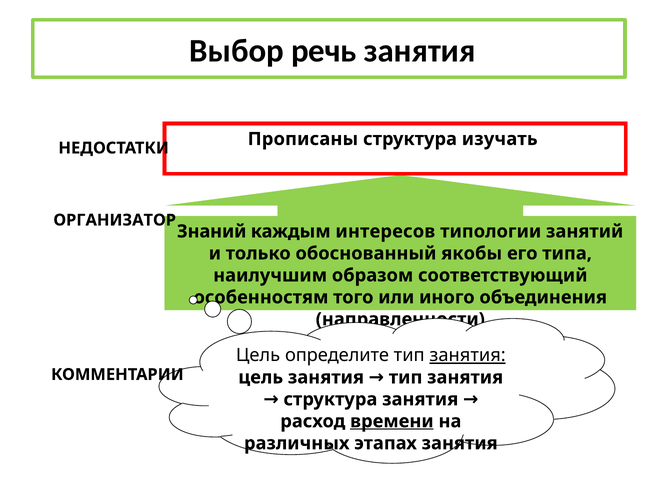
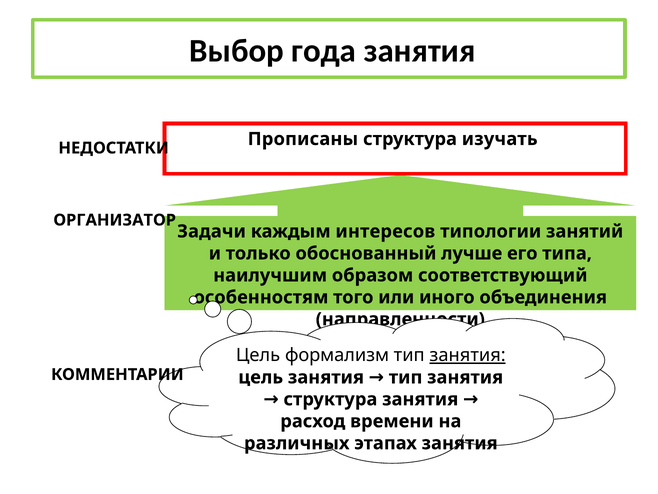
речь: речь -> года (324, 51)
Знаний: Знаний -> Задачи (212, 231)
якобы: якобы -> лучше (472, 253)
определите: определите -> формализм (337, 355)
времени underline: present -> none (392, 421)
